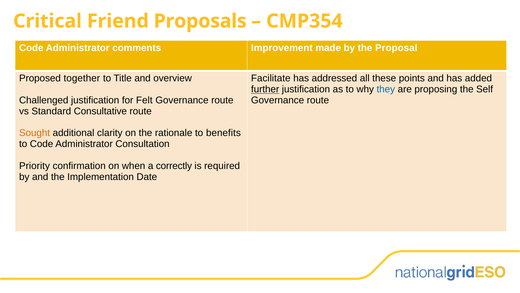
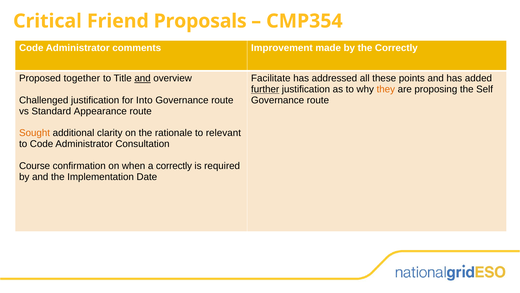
the Proposal: Proposal -> Correctly (396, 48)
and underline: none -> present (143, 78)
they colour: blue -> orange (386, 89)
Felt: Felt -> Into (144, 100)
Consultative: Consultative -> Appearance (100, 111)
benefits: benefits -> relevant (223, 133)
Priority: Priority -> Course (35, 166)
